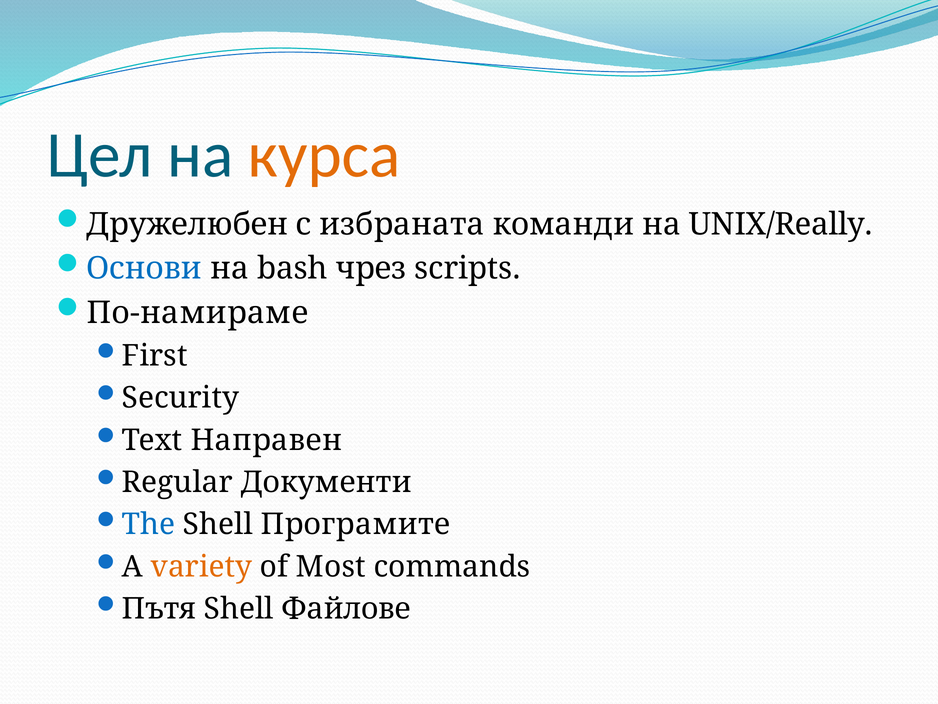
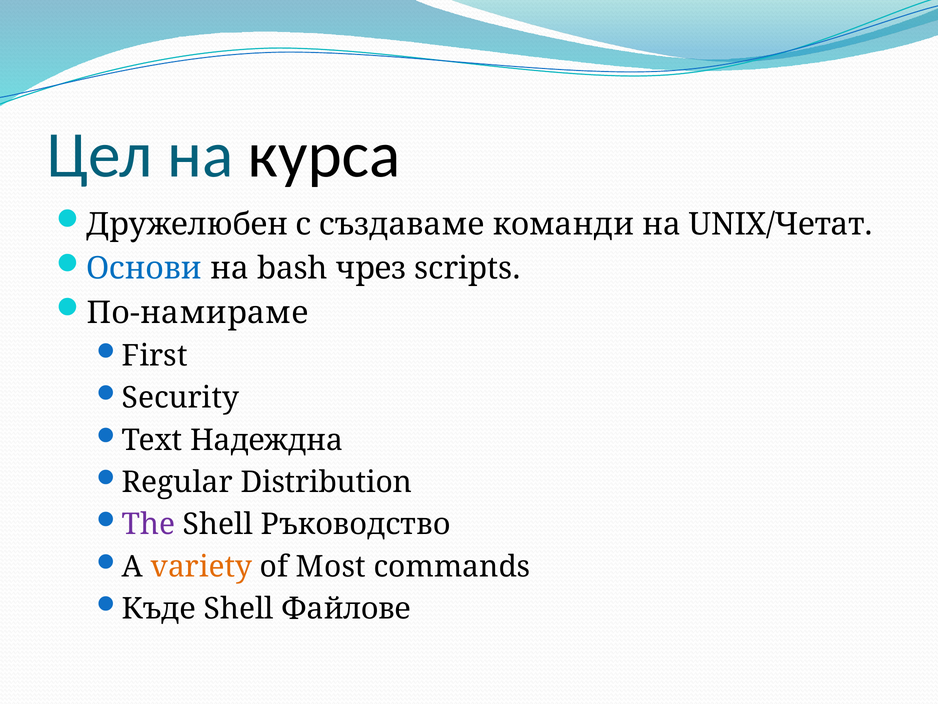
курса colour: orange -> black (324, 155)
избраната: избраната -> създаваме (402, 224)
UNIX/Really: UNIX/Really -> UNIX/Четат (781, 224)
Направен: Направен -> Надеждна (267, 440)
Документи: Документи -> Distribution (326, 482)
The colour: blue -> purple (148, 524)
Програмите: Програмите -> Ръководство (356, 524)
Пътя: Пътя -> Къде (159, 609)
